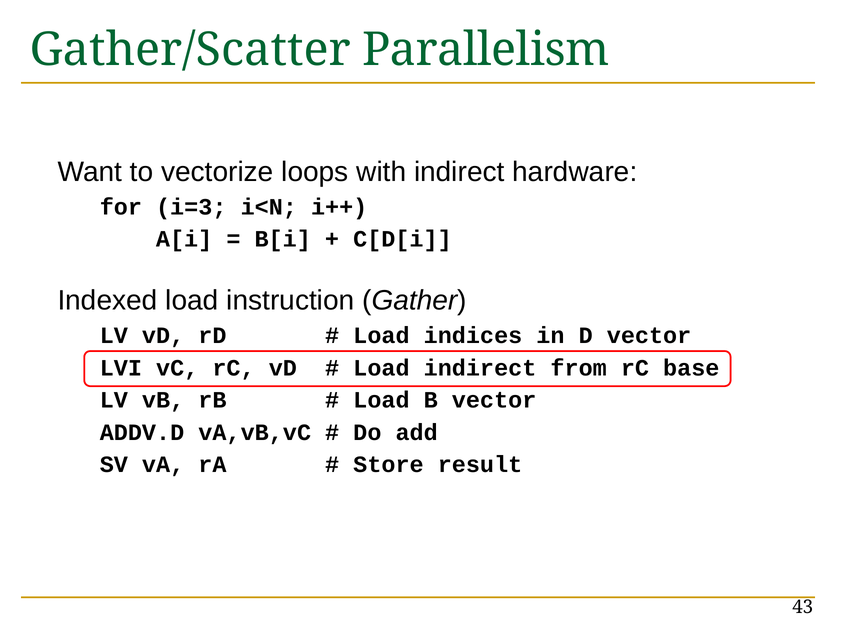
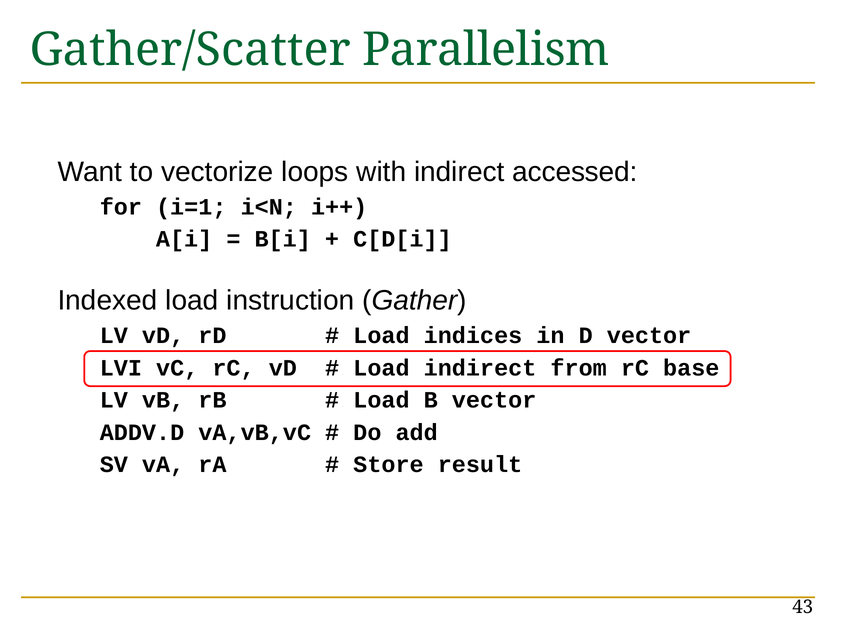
hardware: hardware -> accessed (575, 172)
i=3: i=3 -> i=1 (191, 207)
